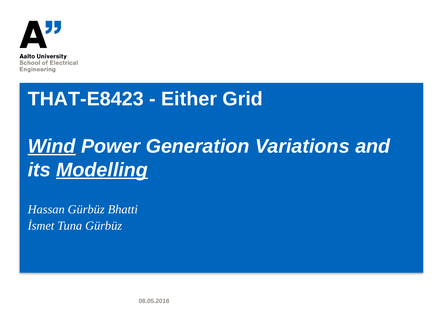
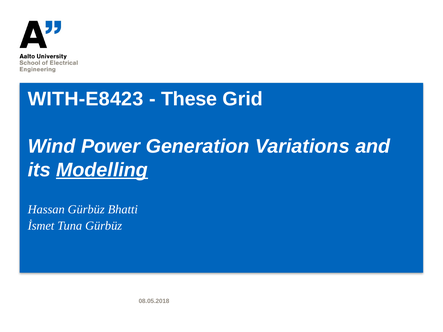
THAT-E8423: THAT-E8423 -> WITH-E8423 (86, 99)
Either: Either -> These (189, 99)
Wind underline: present -> none (52, 146)
